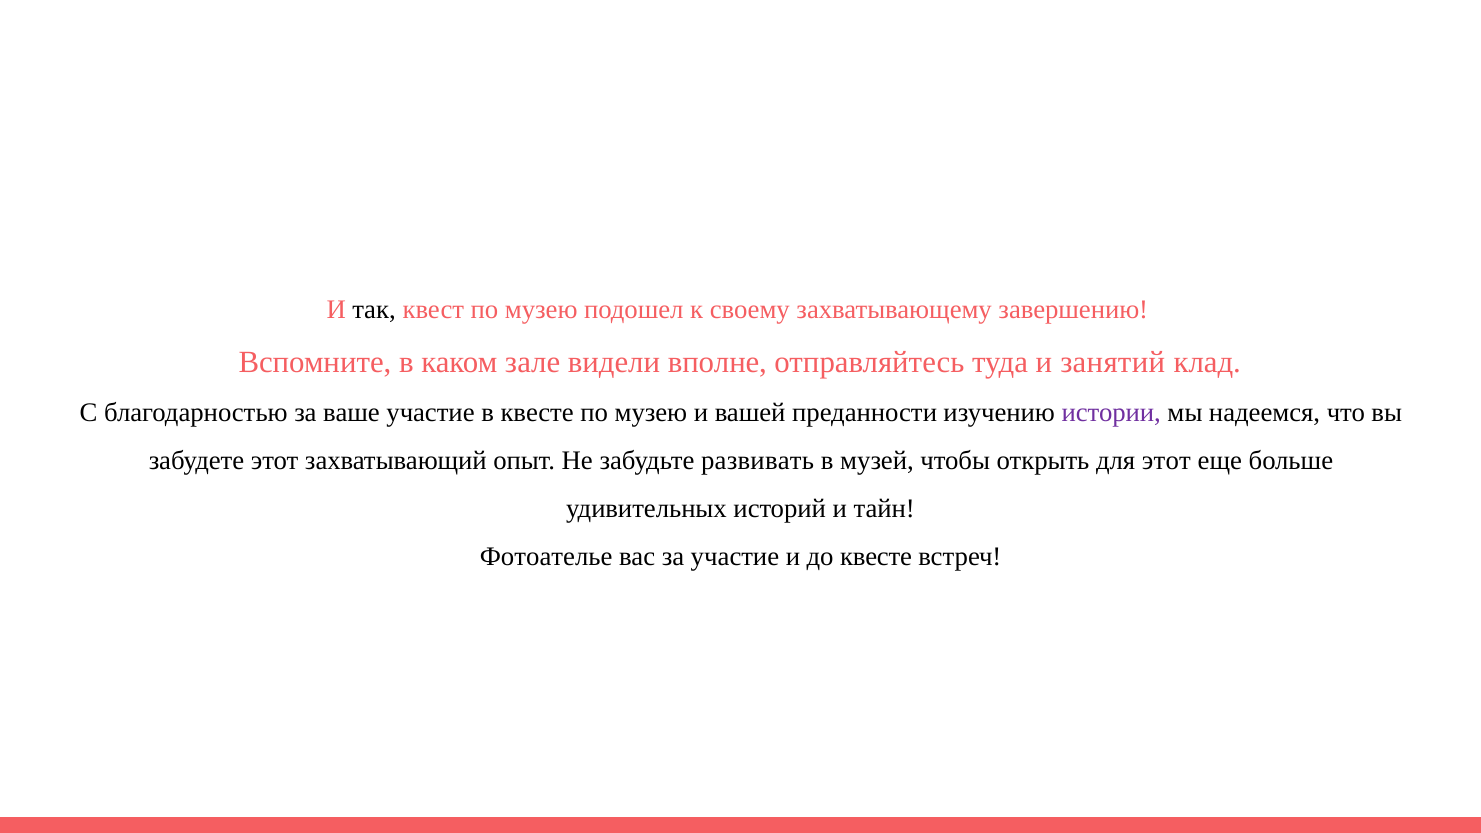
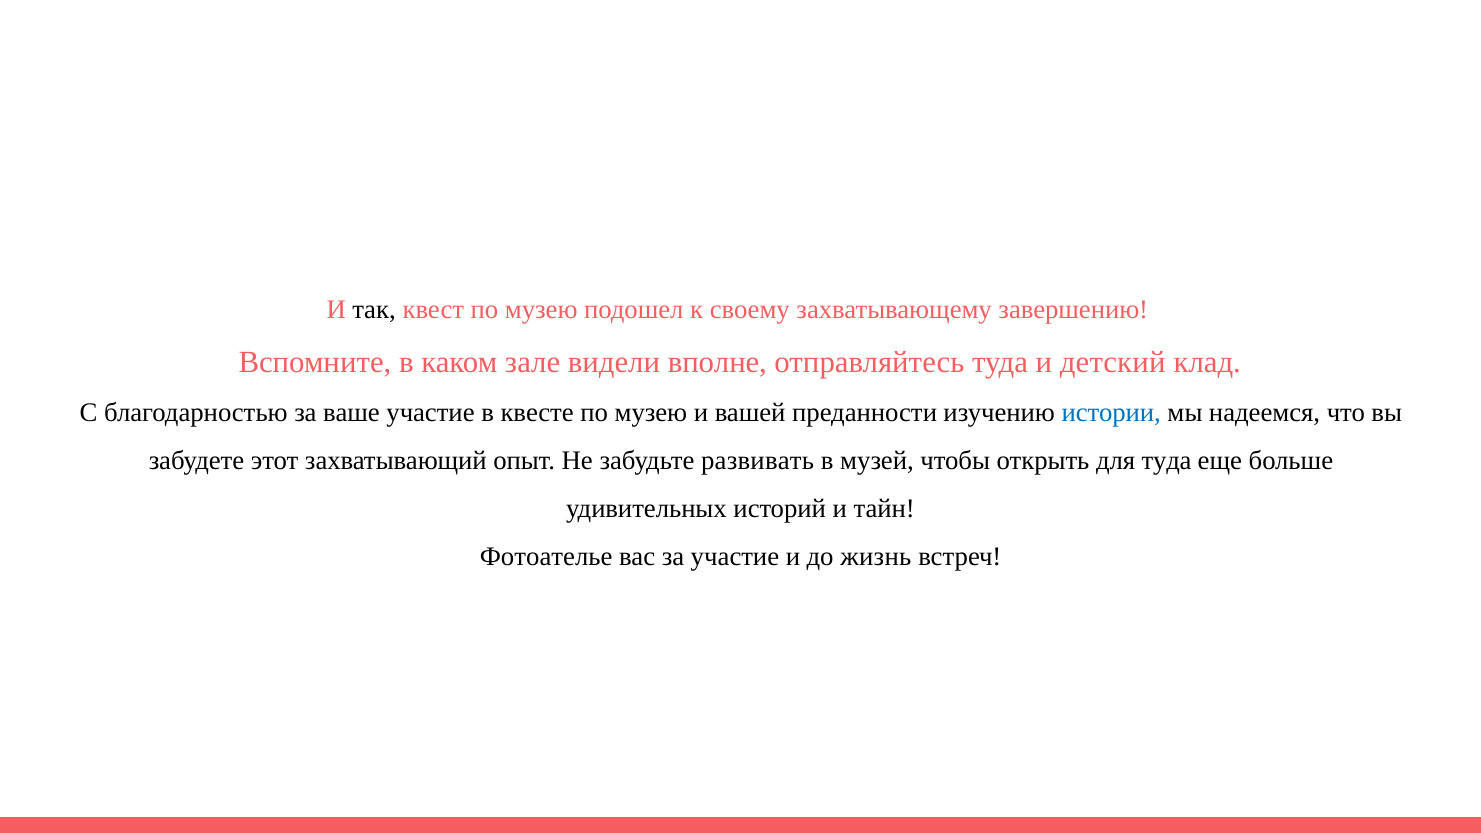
занятий: занятий -> детский (1113, 363)
истории colour: purple -> blue (1111, 413)
для этот: этот -> туда (1167, 461)
до квесте: квесте -> жизнь (876, 557)
